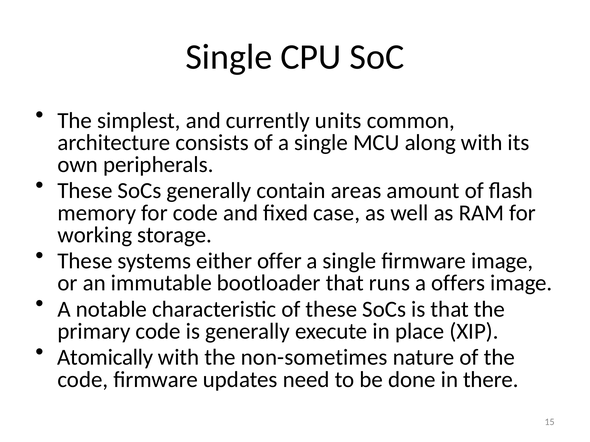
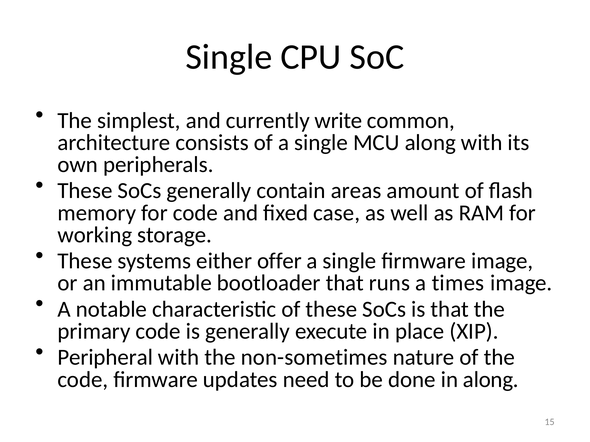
units: units -> write (338, 121)
offers: offers -> times (458, 283)
Atomically: Atomically -> Peripheral (105, 358)
in there: there -> along (491, 380)
